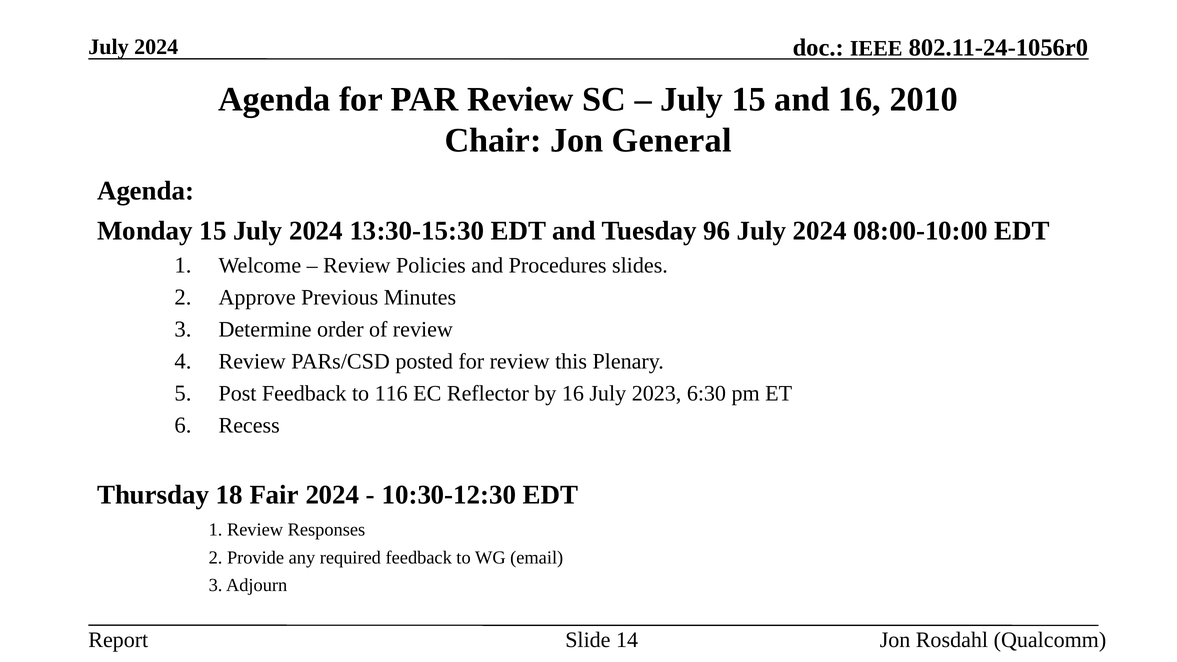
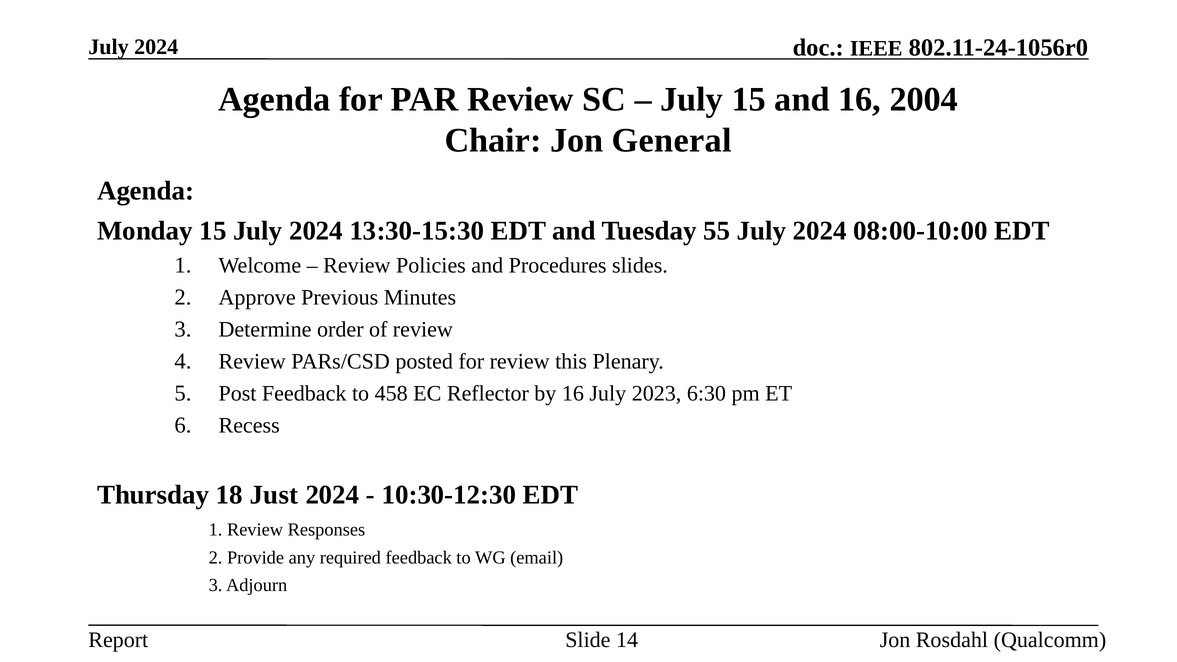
2010: 2010 -> 2004 (924, 99)
96: 96 -> 55 (717, 231)
116: 116 -> 458 (391, 393)
Fair: Fair -> Just (274, 495)
